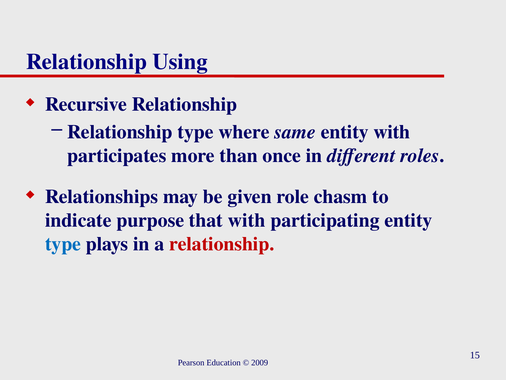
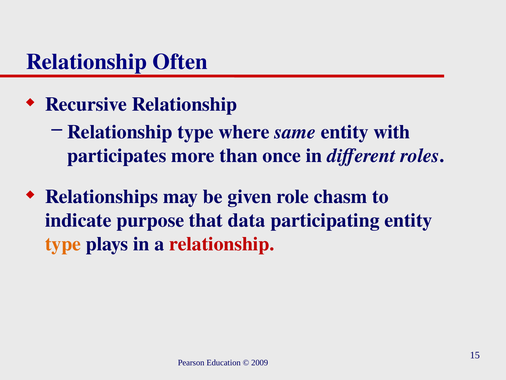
Using: Using -> Often (180, 62)
that with: with -> data (247, 220)
type colour: blue -> orange (63, 244)
